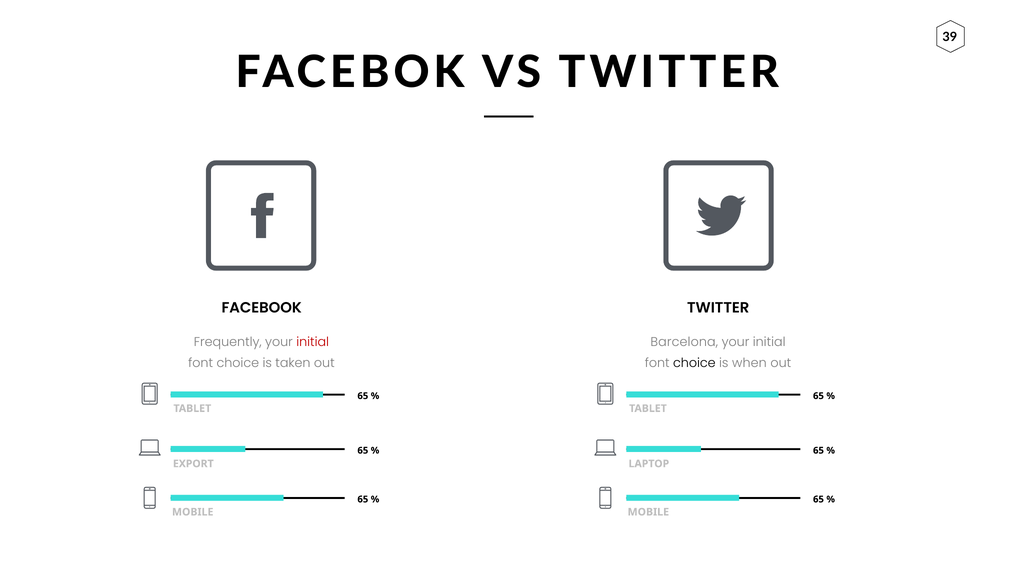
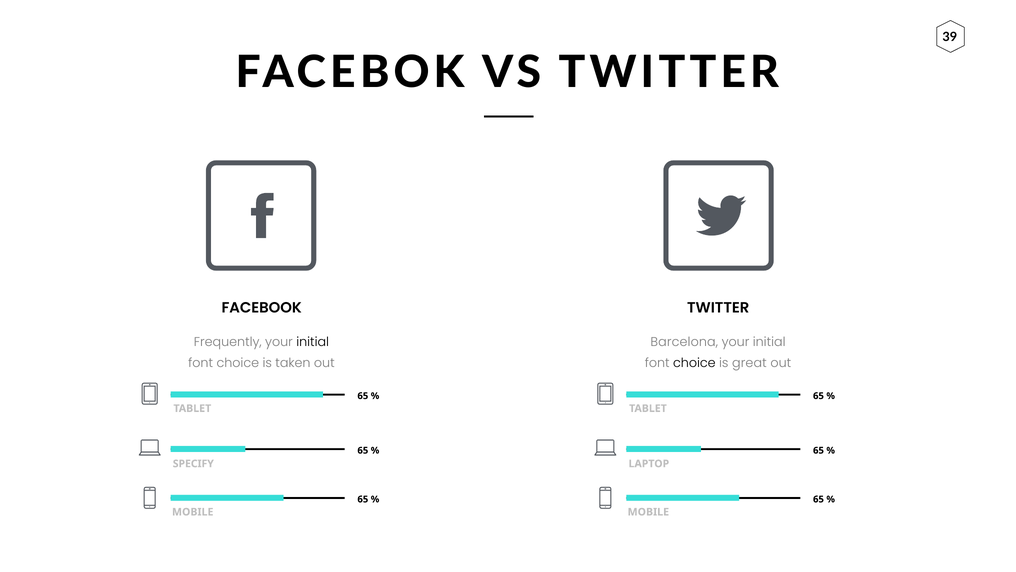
initial colour: red -> black (313, 342)
when: when -> great (749, 363)
EXPORT: EXPORT -> SPECIFY (193, 463)
